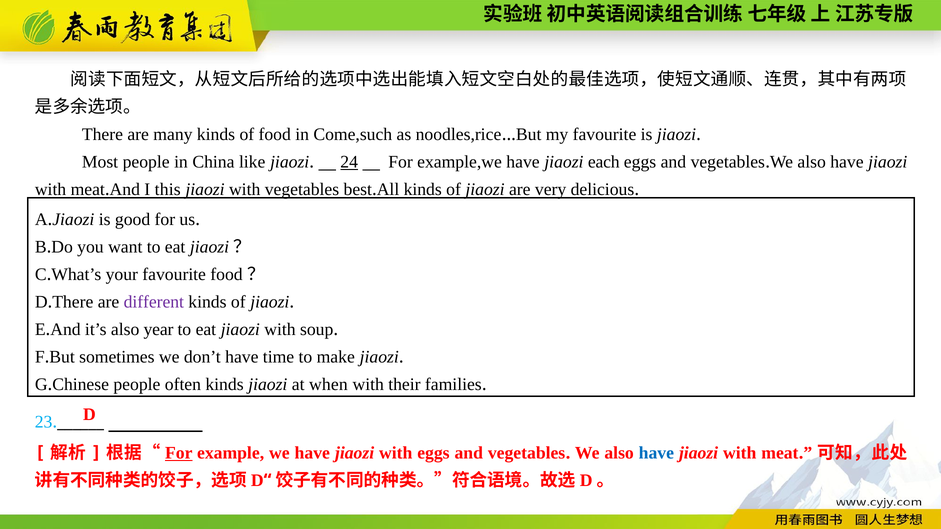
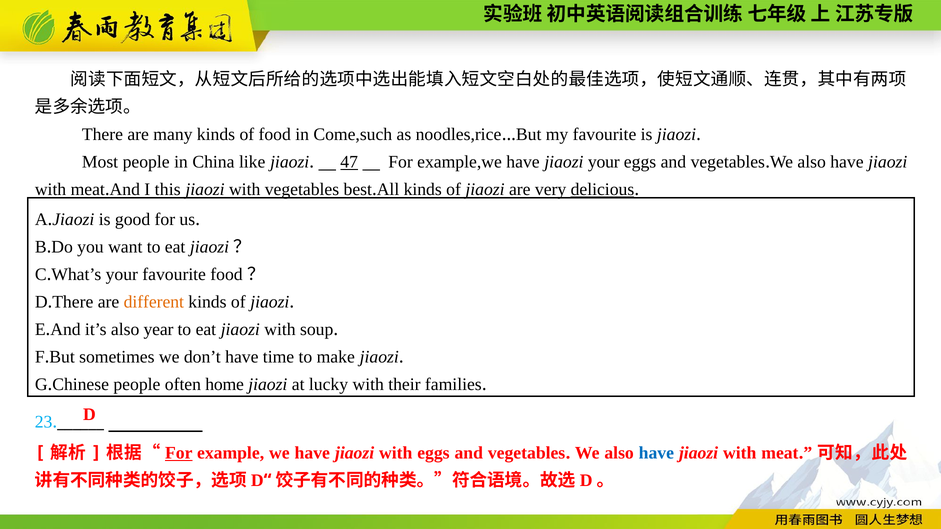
24: 24 -> 47 (349, 162)
jiaozi each: each -> your (604, 162)
delicious underline: none -> present (602, 189)
different colour: purple -> orange (154, 302)
often kinds: kinds -> home (225, 385)
when: when -> lucky (329, 385)
